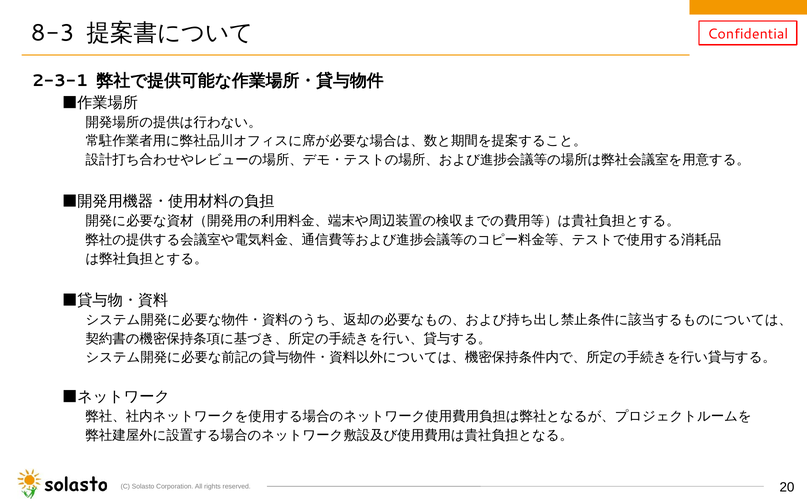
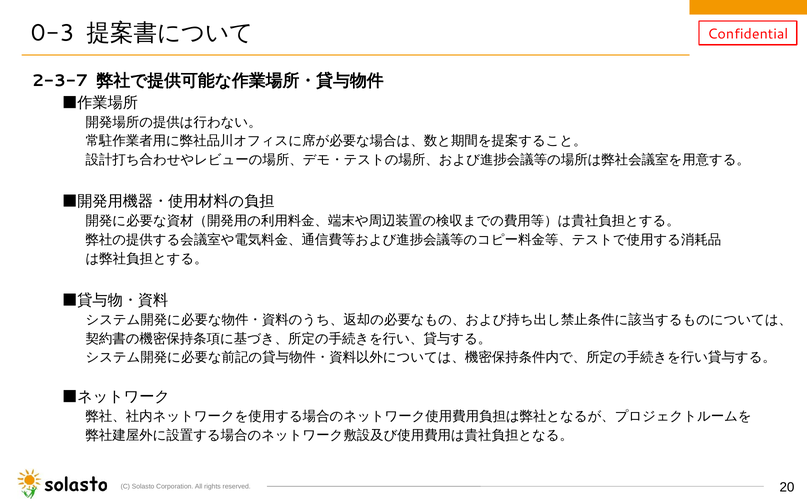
8-3: 8-3 -> 0-3 (53, 33)
2-3-1: 2-3-1 -> 2-3-7 (60, 81)
